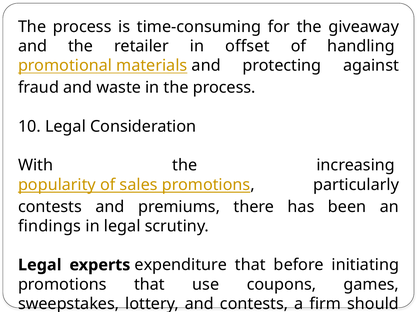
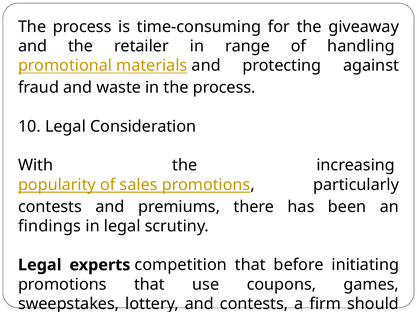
offset: offset -> range (248, 46)
expenditure: expenditure -> competition (181, 266)
